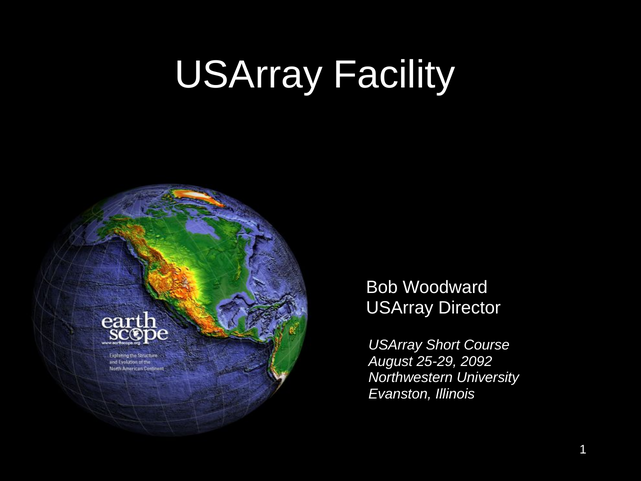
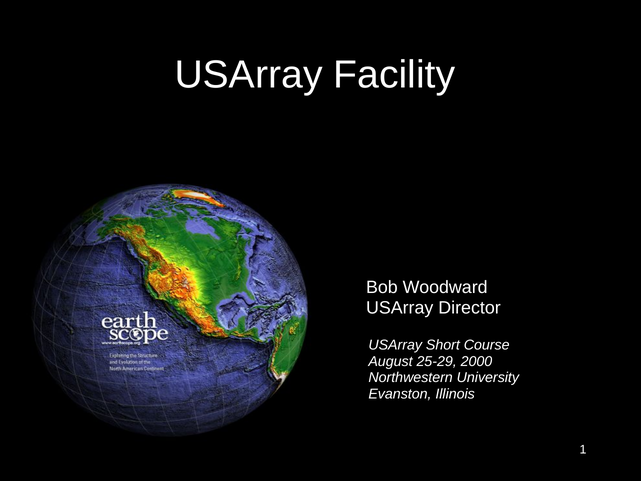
2092: 2092 -> 2000 (477, 361)
